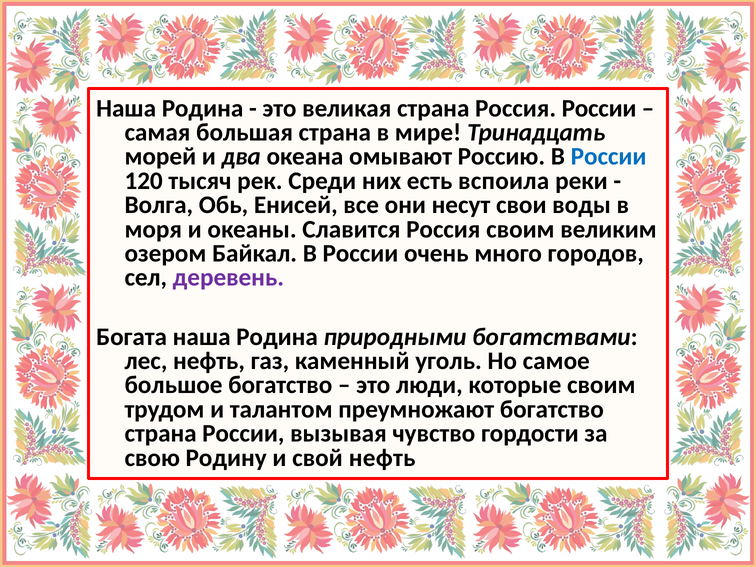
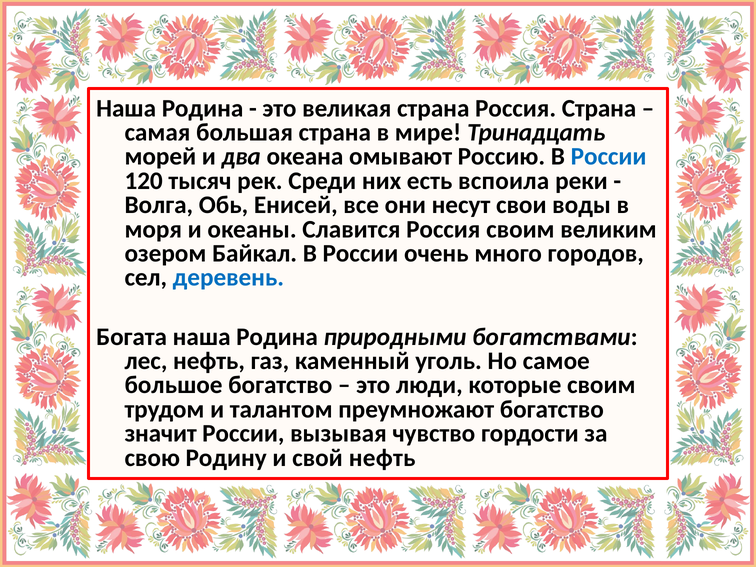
Россия России: России -> Страна (599, 108)
деревень colour: purple -> blue (228, 278)
страна: страна -> значит (161, 434)
